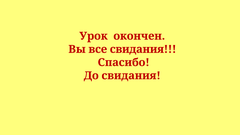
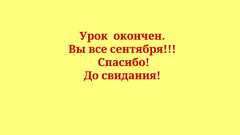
все свидания: свидания -> сентября (143, 49)
